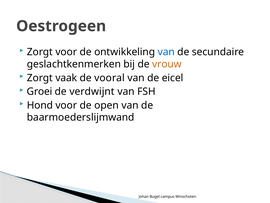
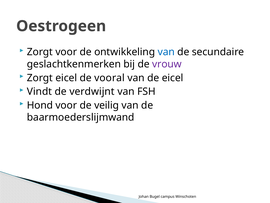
vrouw colour: orange -> purple (167, 64)
Zorgt vaak: vaak -> eicel (66, 78)
Groei: Groei -> Vindt (39, 91)
open: open -> veilig (107, 105)
